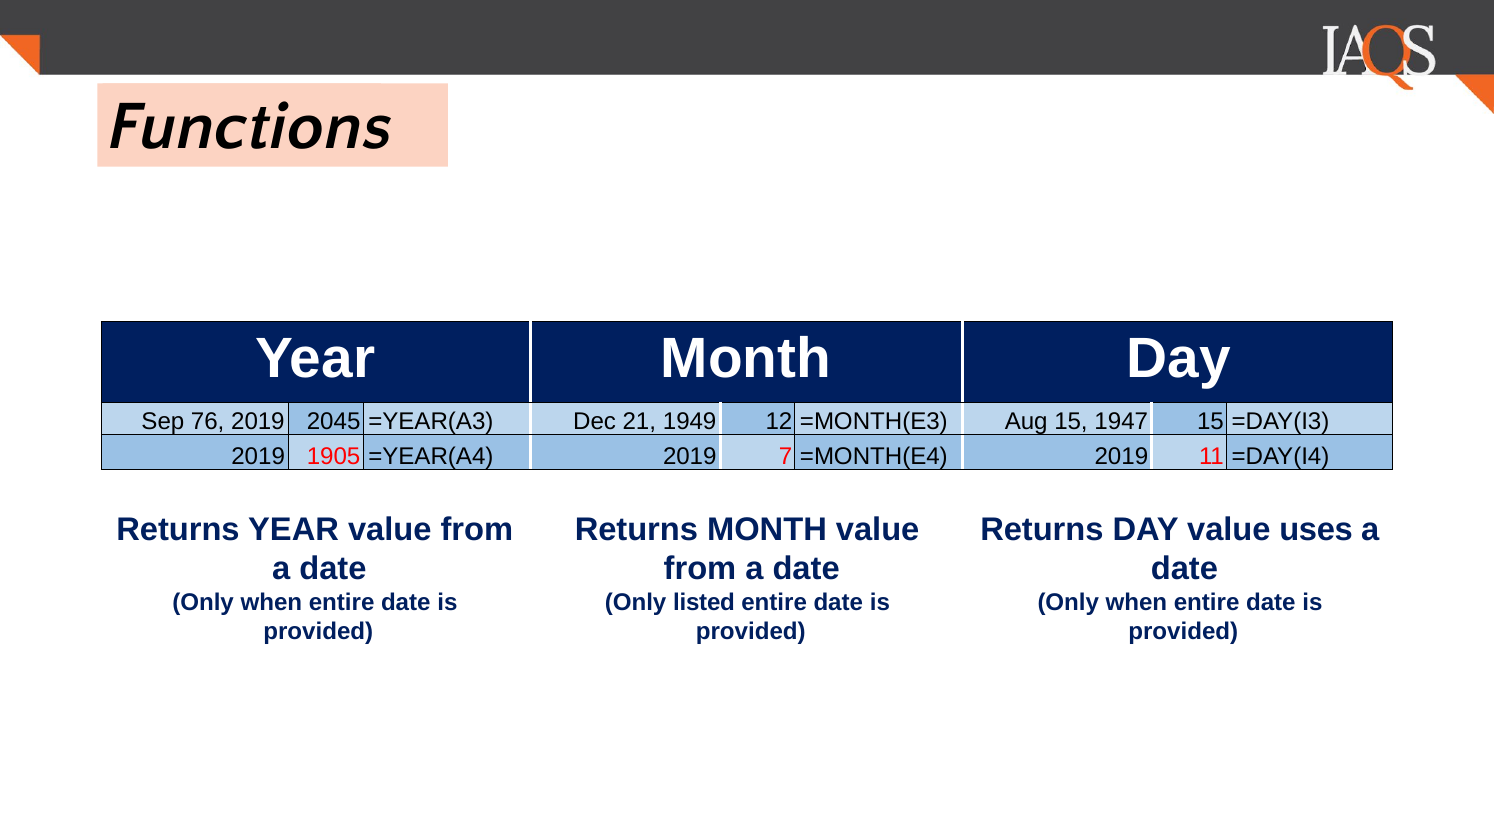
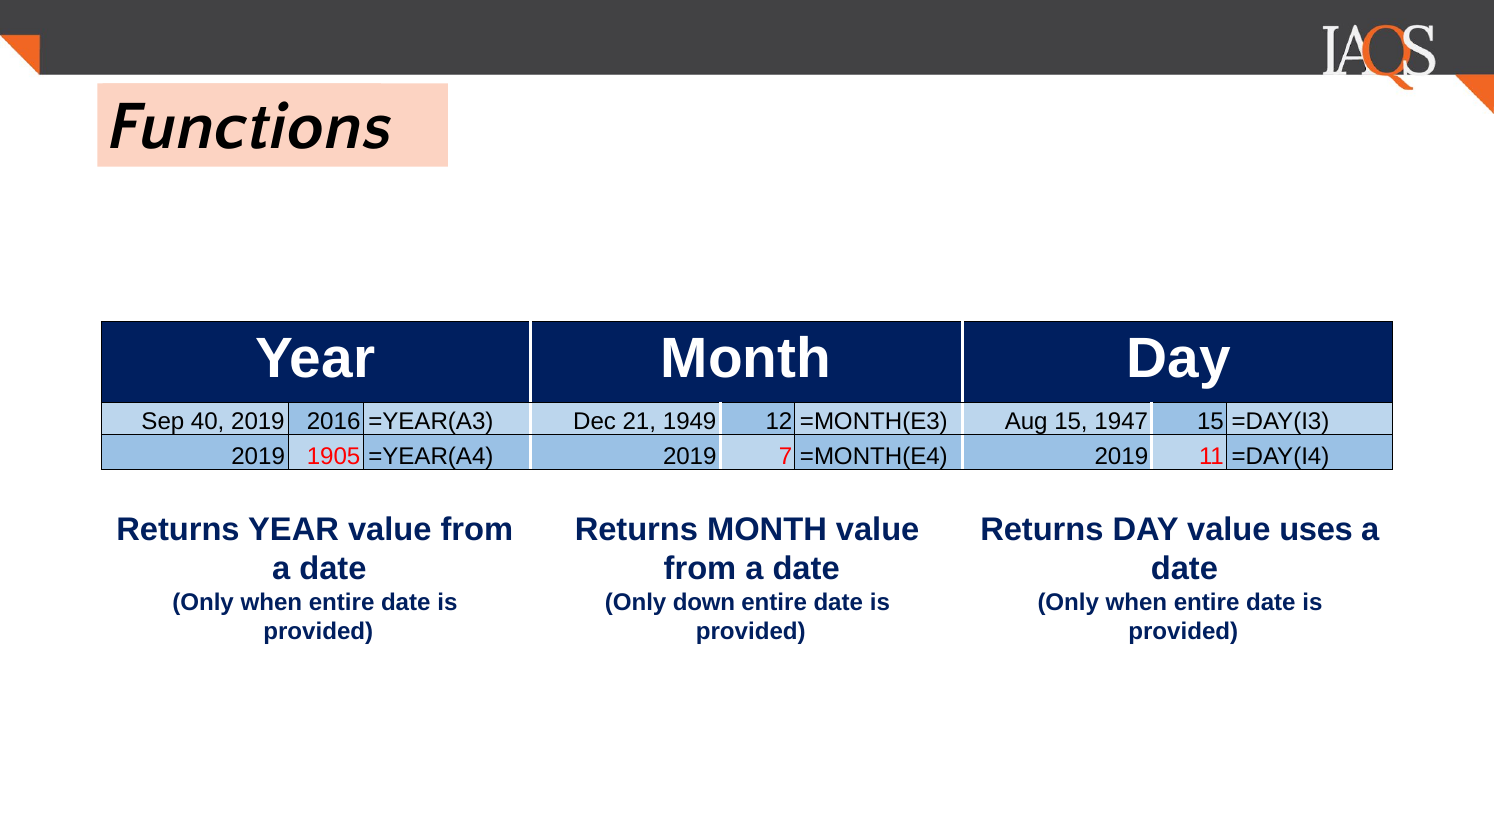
76: 76 -> 40 (208, 422)
2045: 2045 -> 2016 (334, 422)
listed: listed -> down (704, 603)
